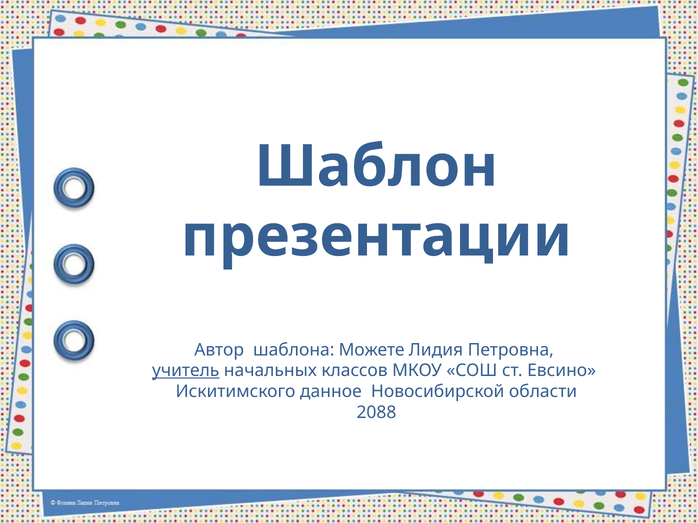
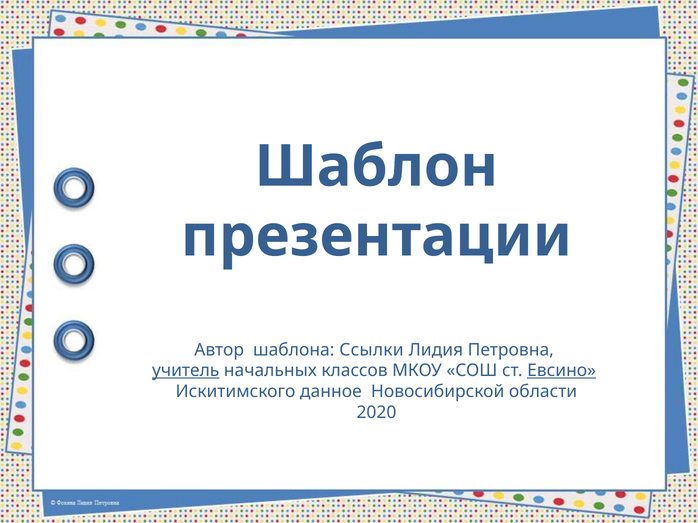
Можете: Можете -> Ссылки (371, 350)
Евсино underline: none -> present (562, 371)
2088: 2088 -> 2020 (376, 413)
